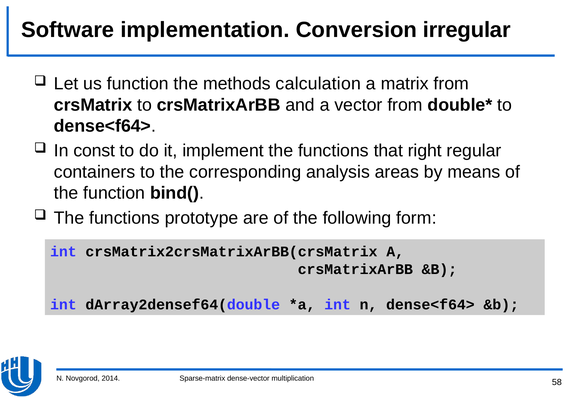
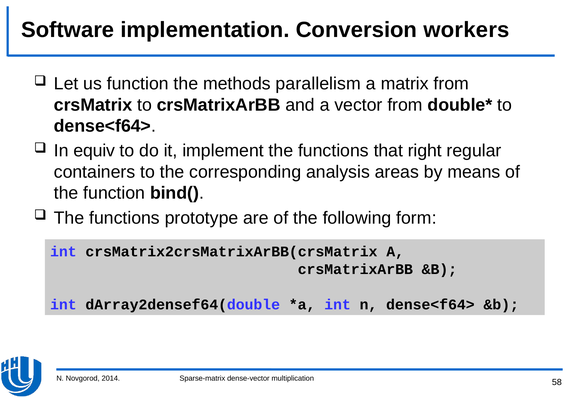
irregular: irregular -> workers (467, 30)
calculation: calculation -> parallelism (318, 84)
const: const -> equiv (94, 151)
